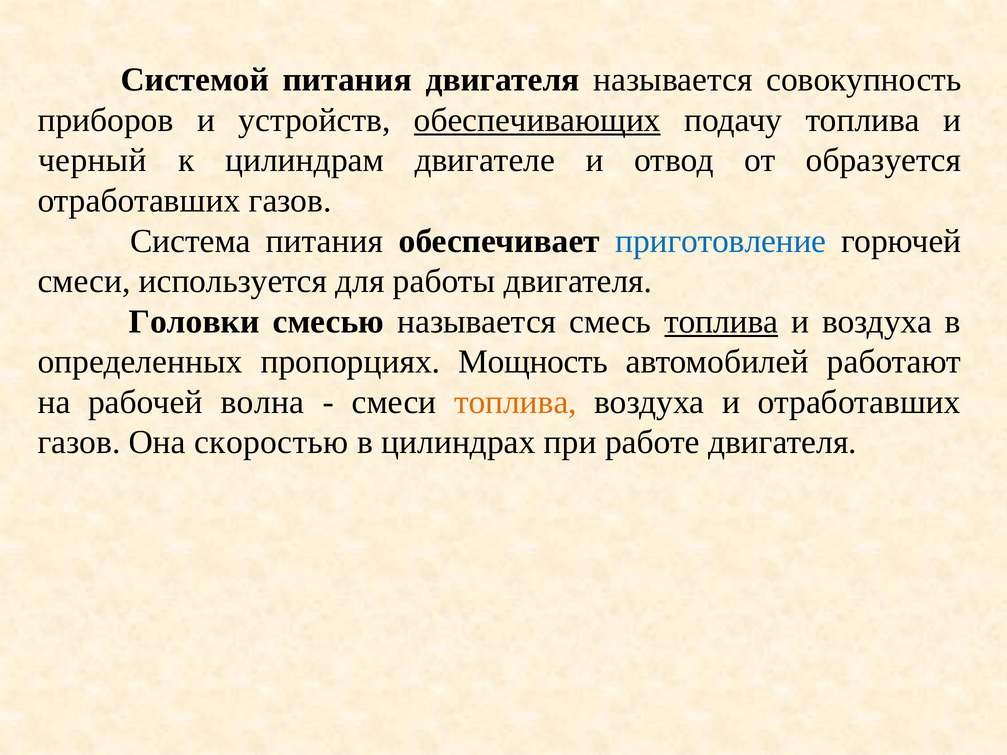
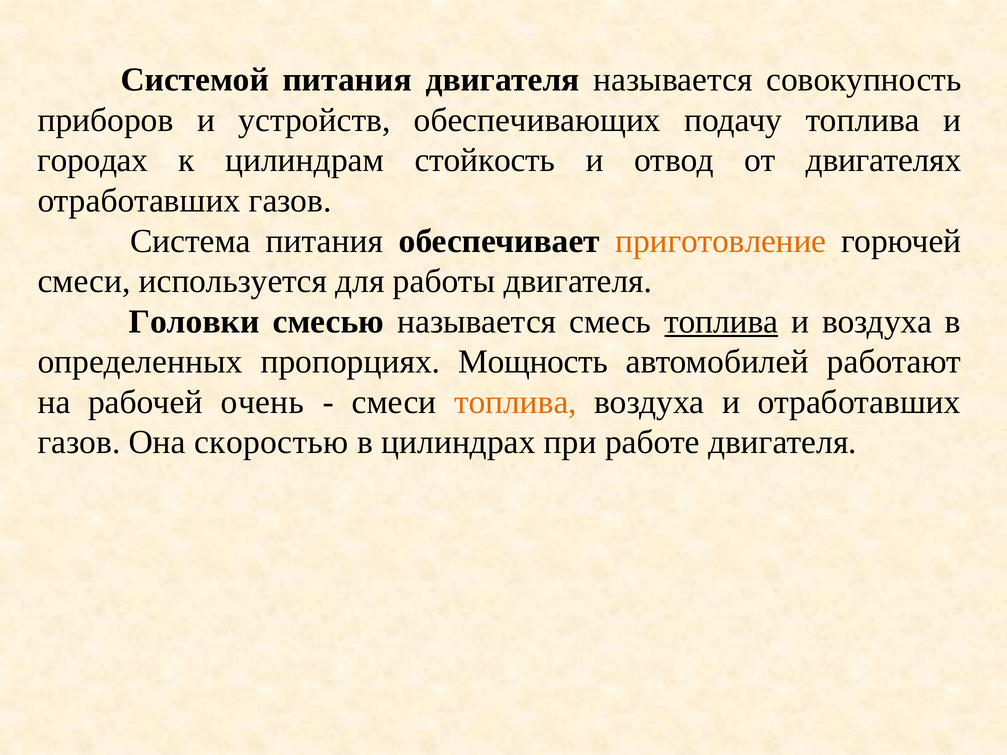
обеспечивающих underline: present -> none (537, 120)
черный: черный -> городах (93, 160)
двигателе: двигателе -> стойкость (485, 160)
образуется: образуется -> двигателях (884, 160)
приготовление colour: blue -> orange (721, 241)
волна: волна -> очень (263, 402)
